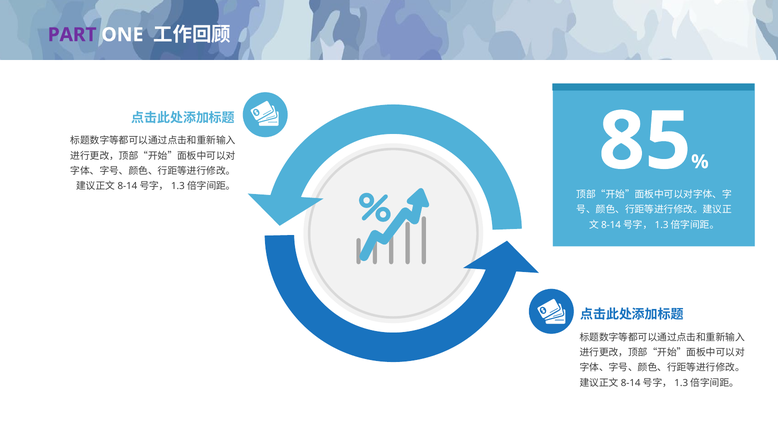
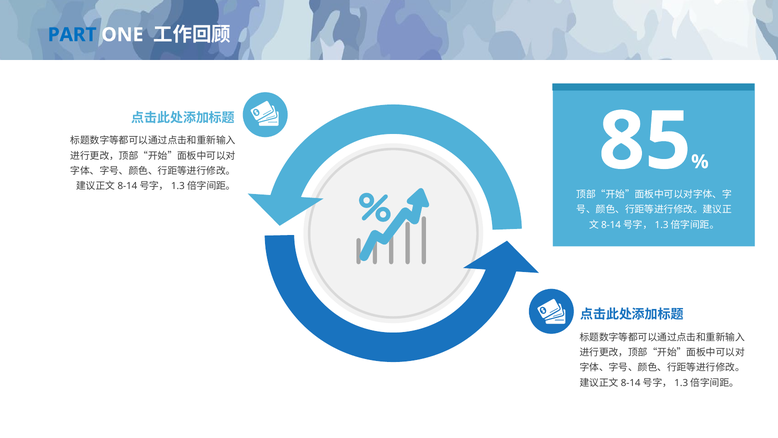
PART colour: purple -> blue (72, 35)
